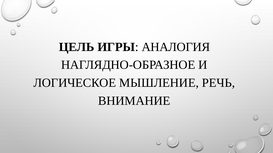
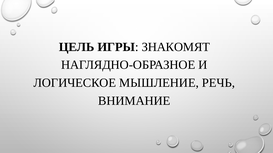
АНАЛОГИЯ: АНАЛОГИЯ -> ЗНАКОМЯТ (176, 47)
